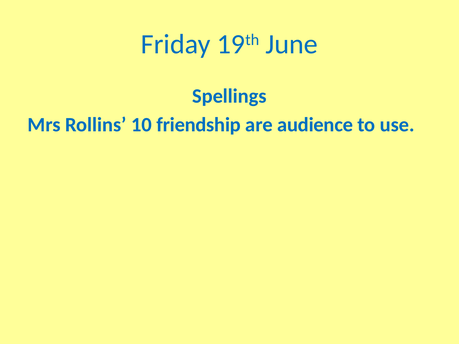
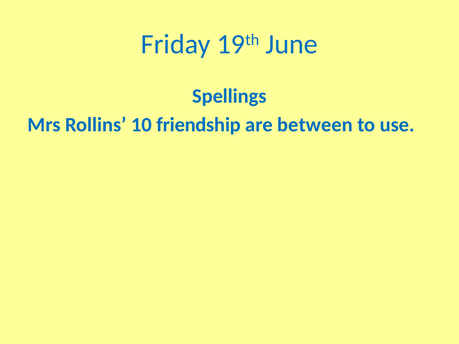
audience: audience -> between (315, 125)
